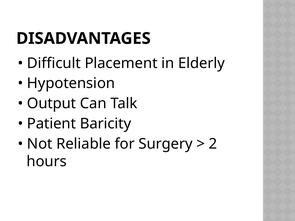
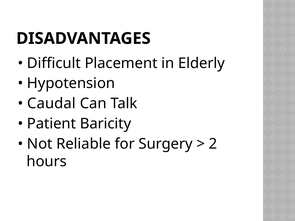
Output: Output -> Caudal (51, 104)
